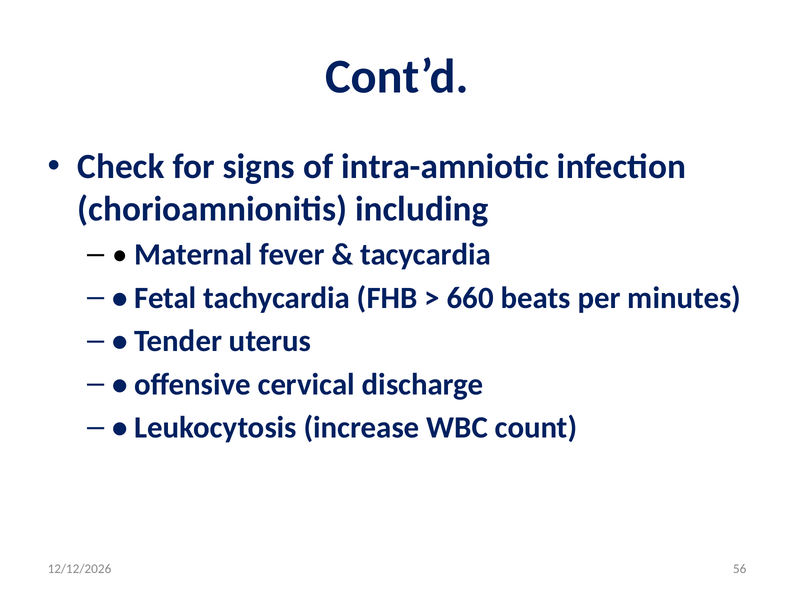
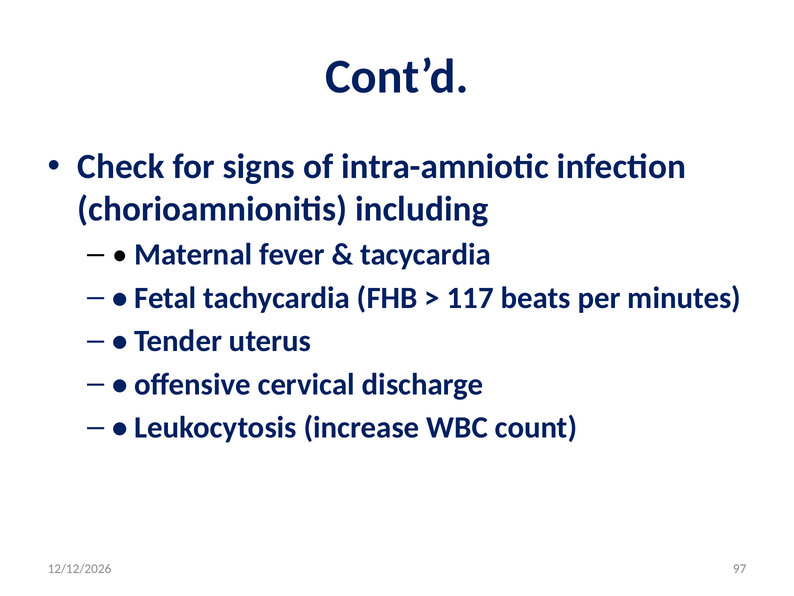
660: 660 -> 117 (470, 298)
56: 56 -> 97 (740, 569)
